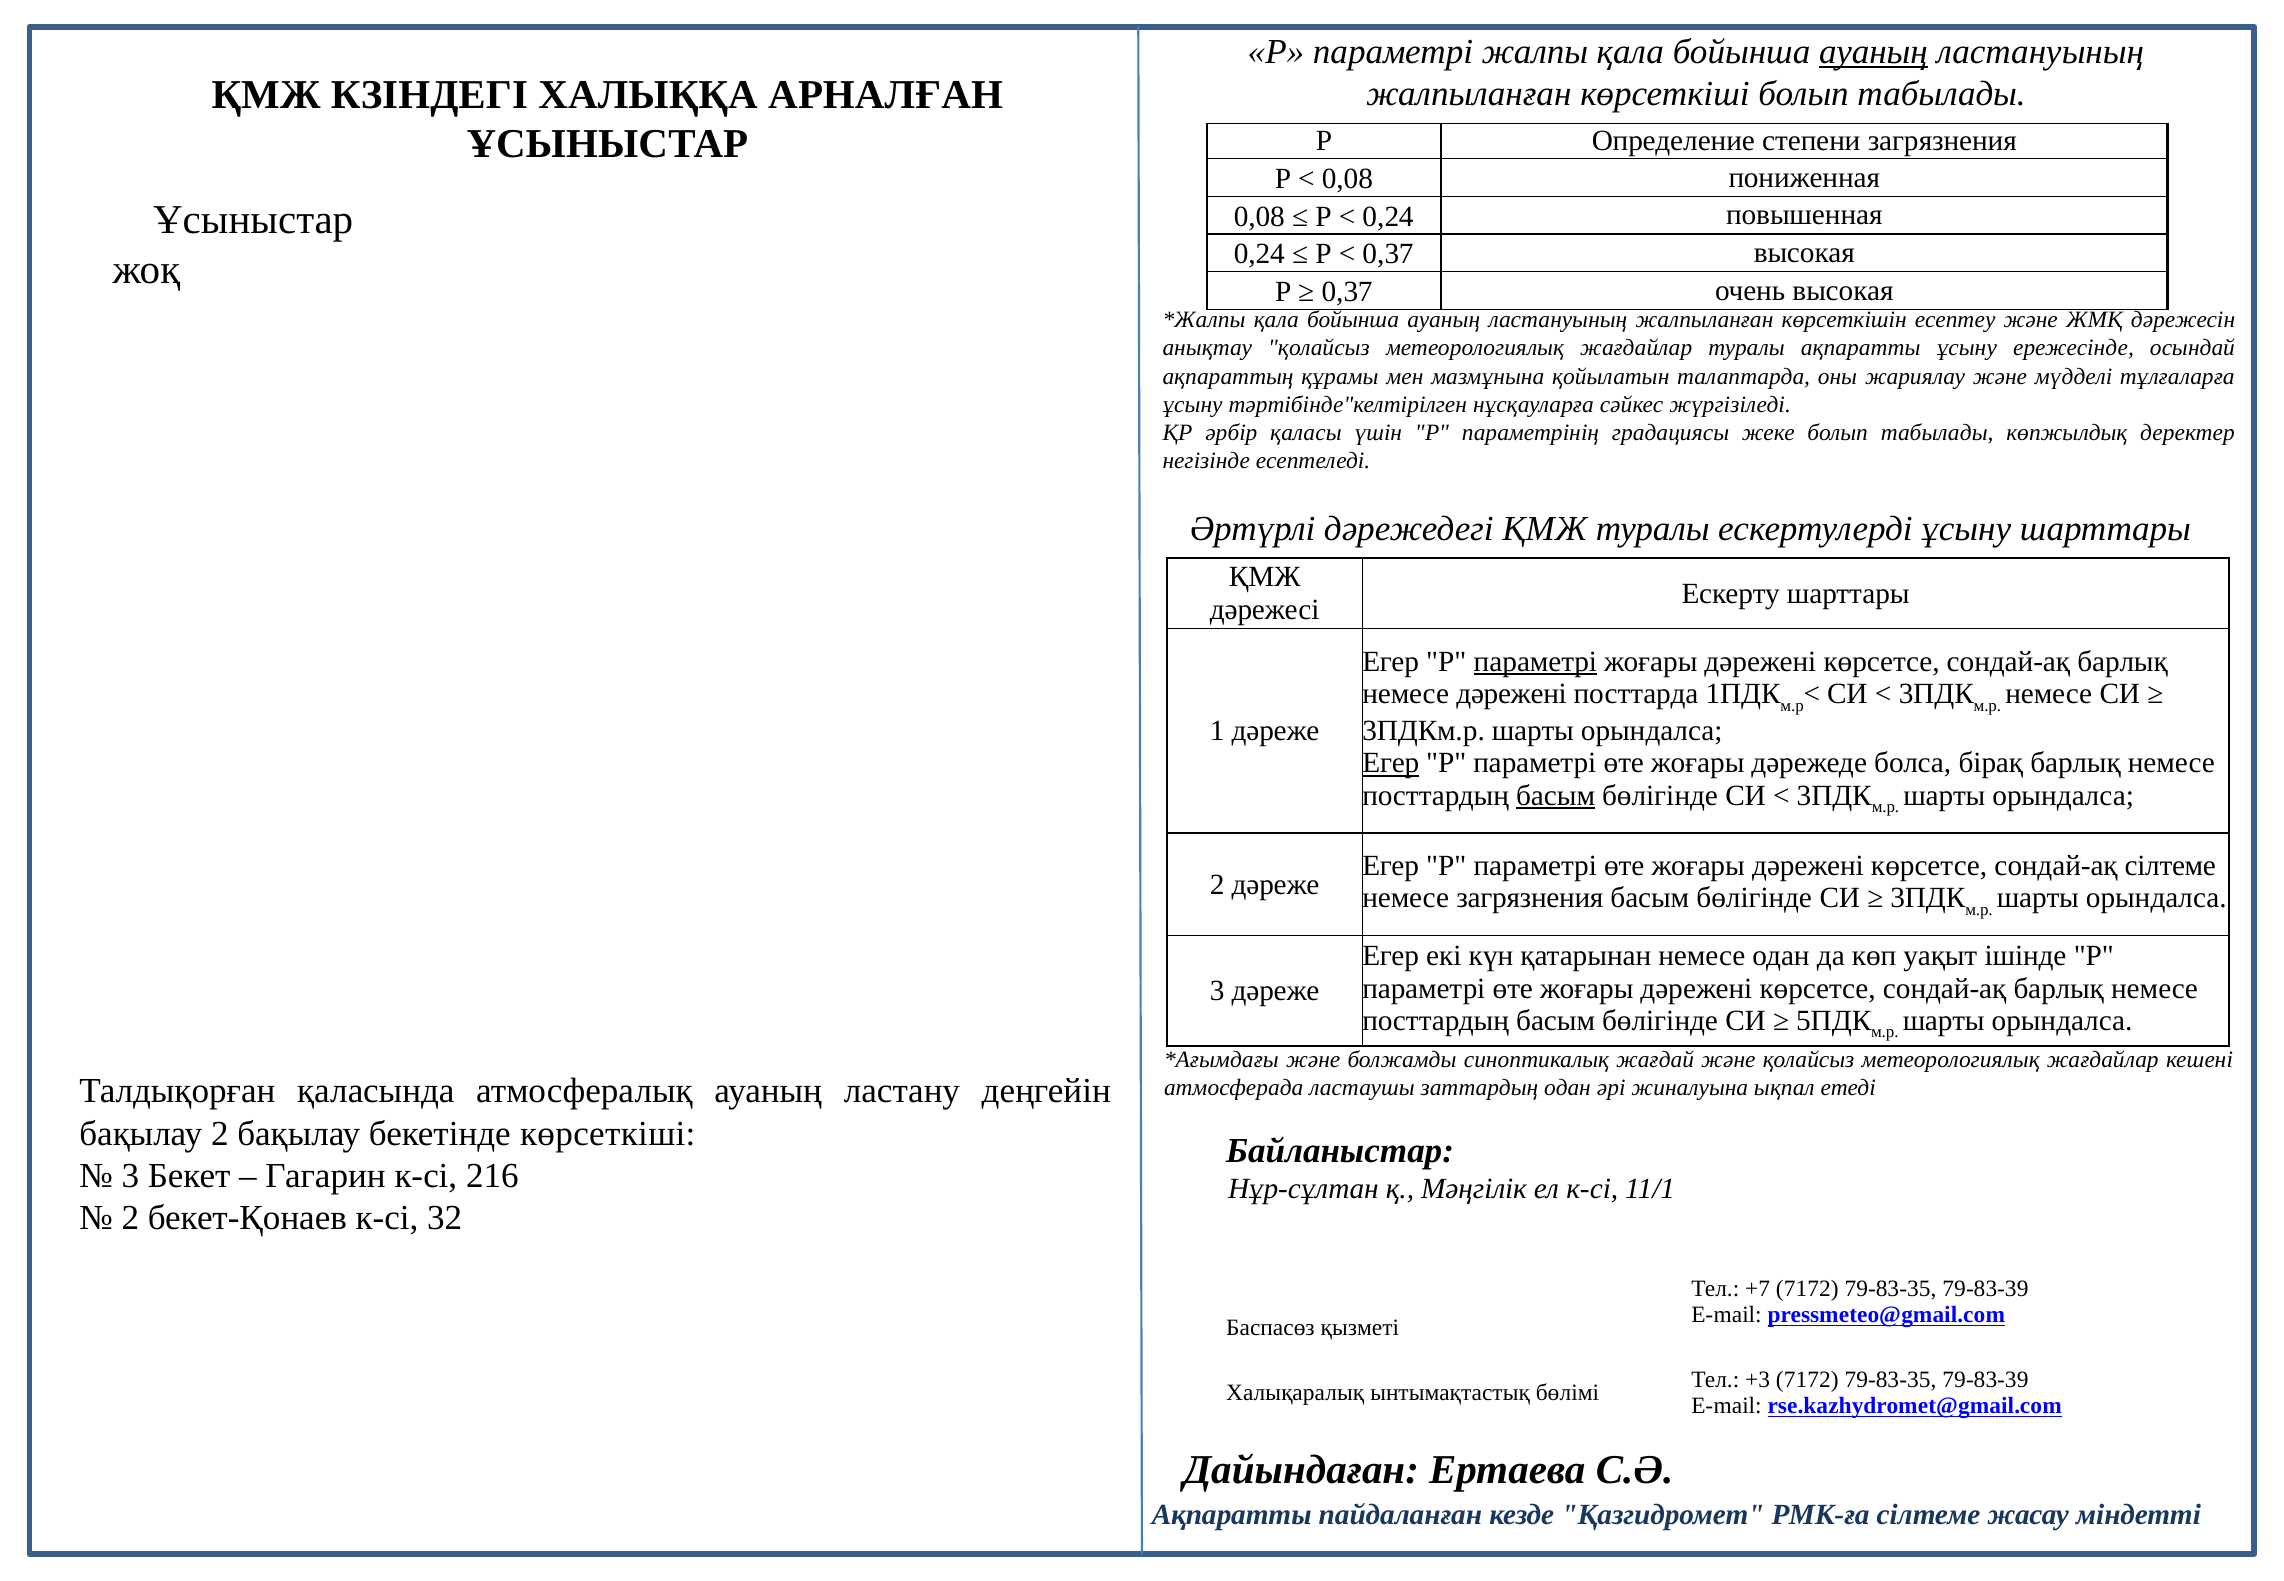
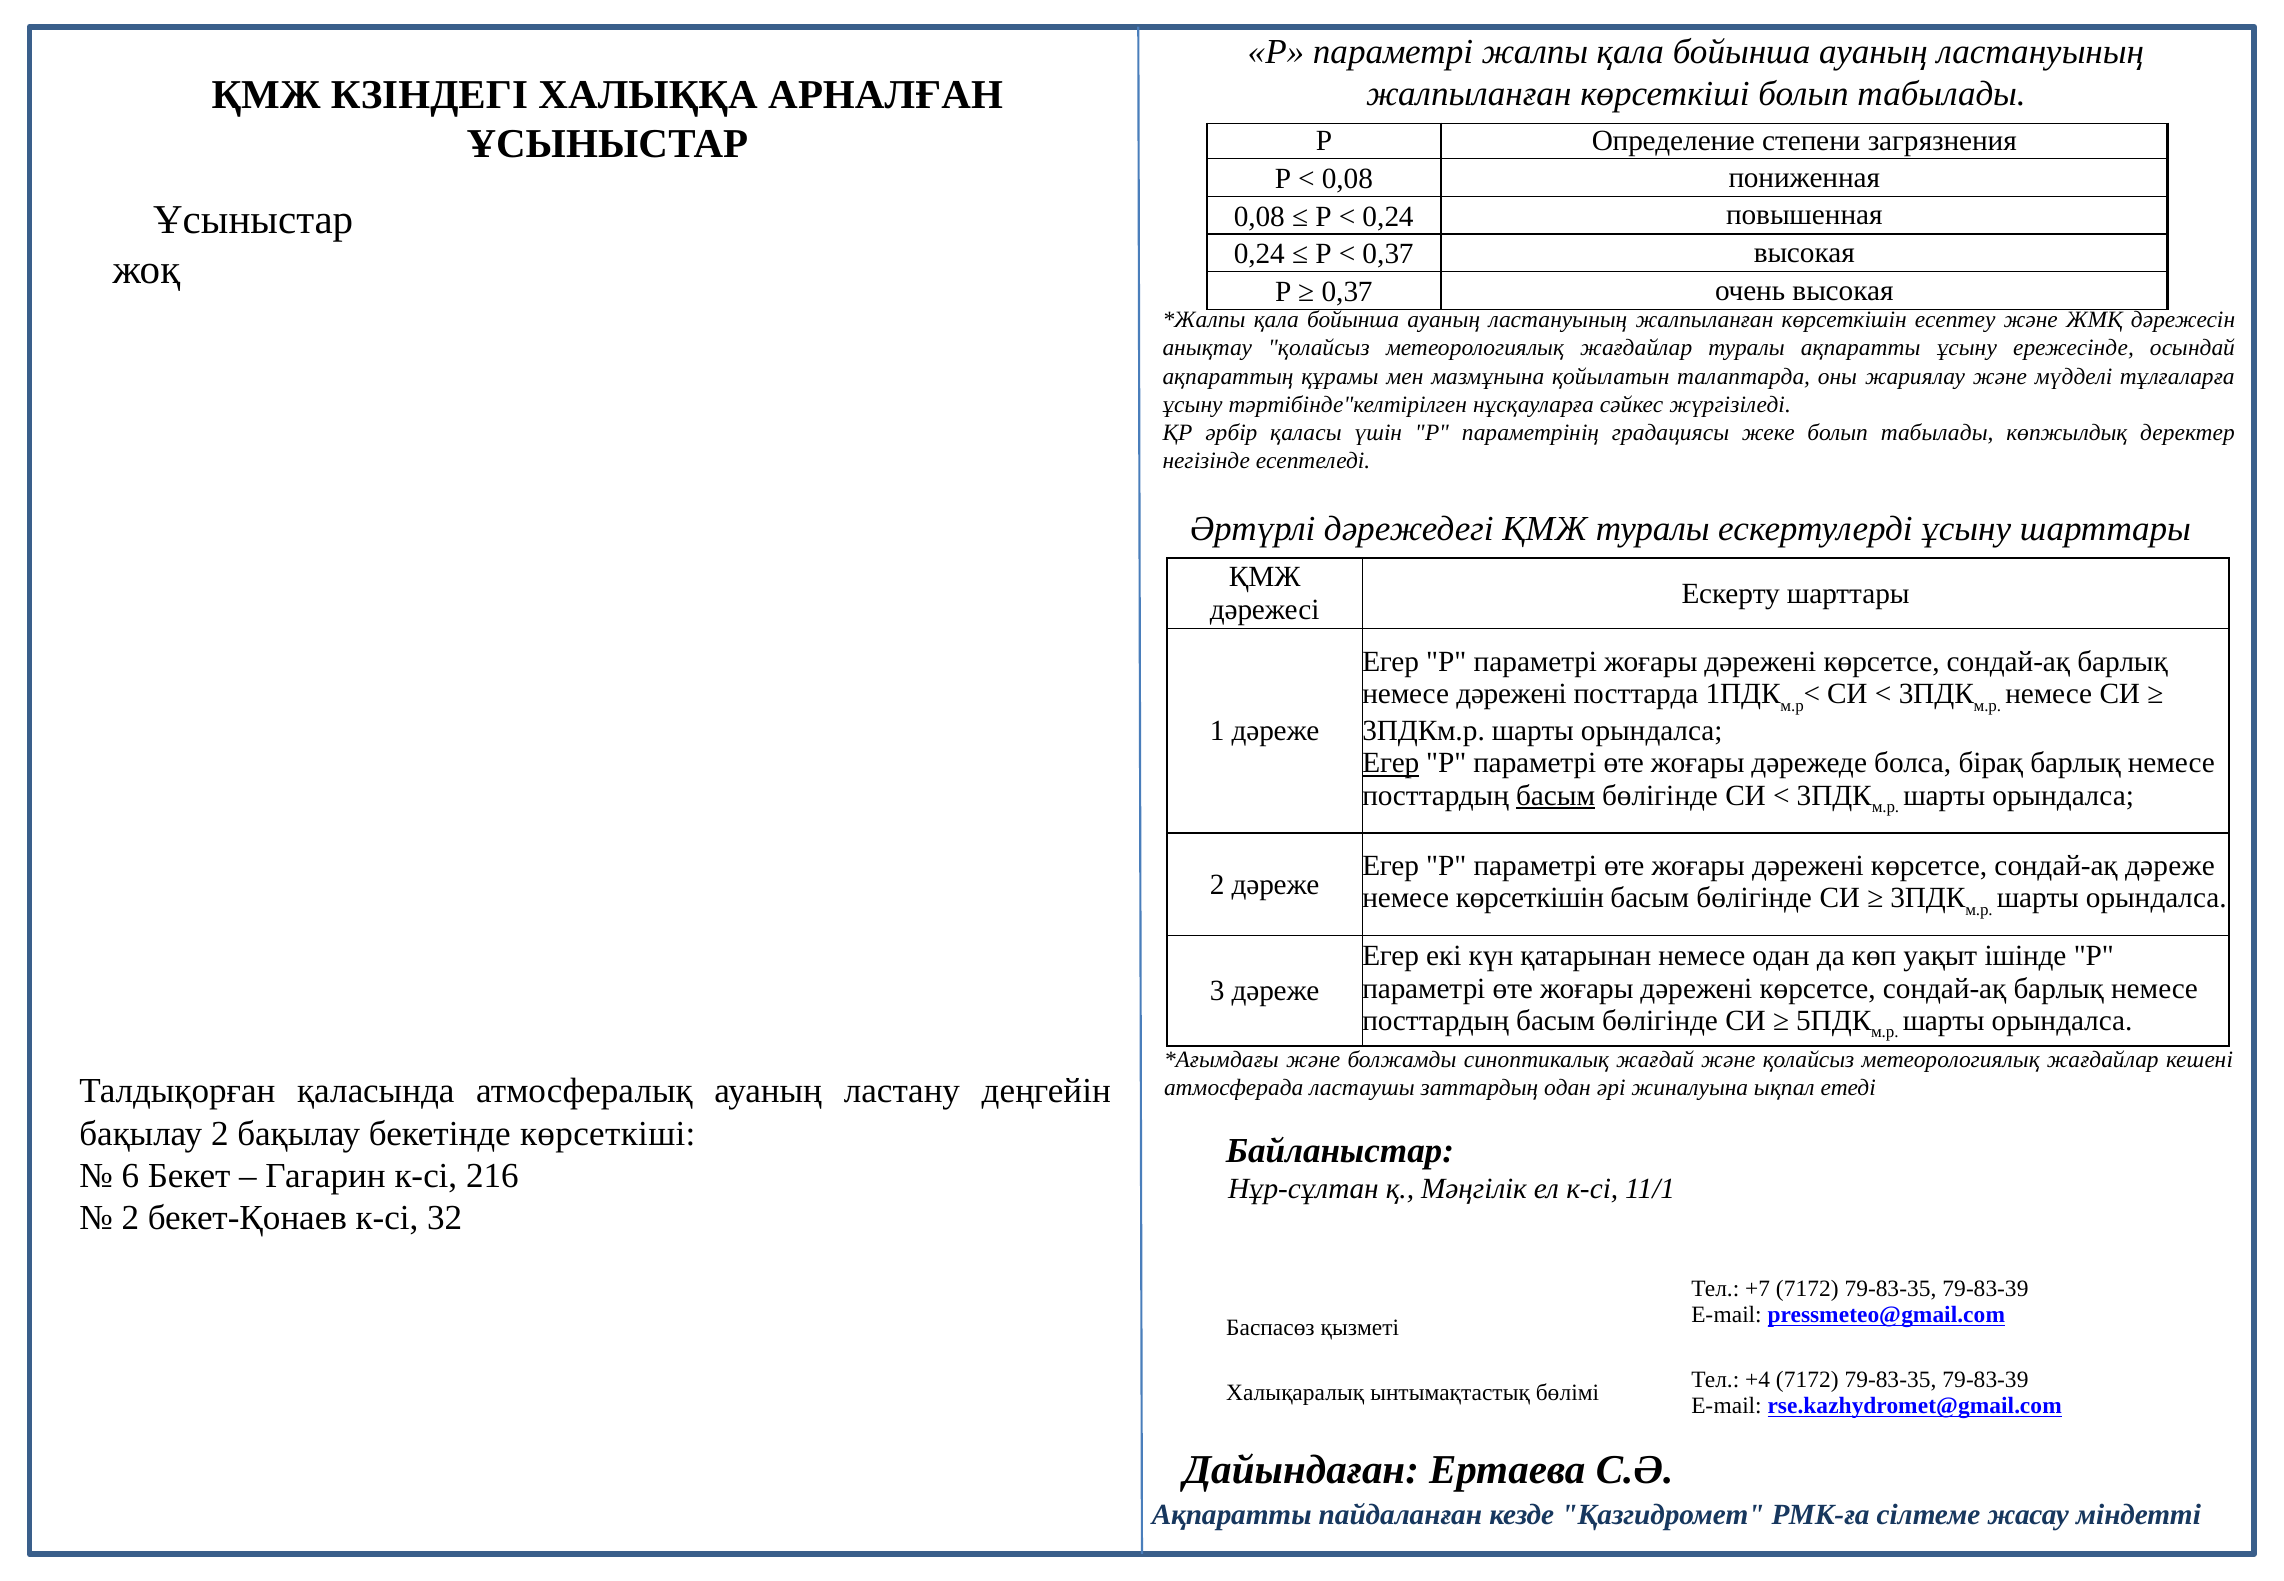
ауаның underline: present -> none (1873, 52)
параметрі underline: present -> none (1535, 662)
сондай-ақ сілтеме: сілтеме -> дәреже (2170, 866)
немесе загрязнения: загрязнения -> көрсеткішін (1530, 898)
3: 3 -> 6 (130, 1176)
+3: +3 -> +4 (1758, 1380)
